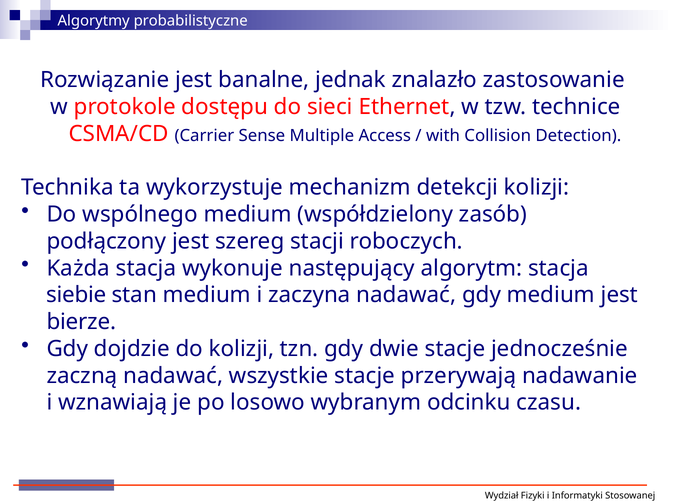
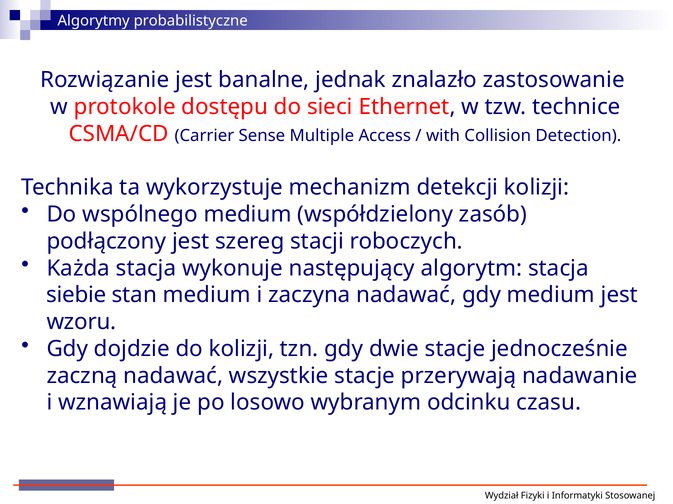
bierze: bierze -> wzoru (81, 322)
